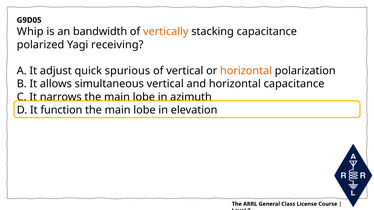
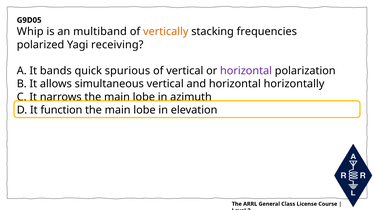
bandwidth: bandwidth -> multiband (100, 32)
stacking capacitance: capacitance -> frequencies (267, 32)
adjust: adjust -> bands (56, 71)
horizontal colour: orange -> purple (246, 71)
horizontal capacitance: capacitance -> horizontally (294, 84)
